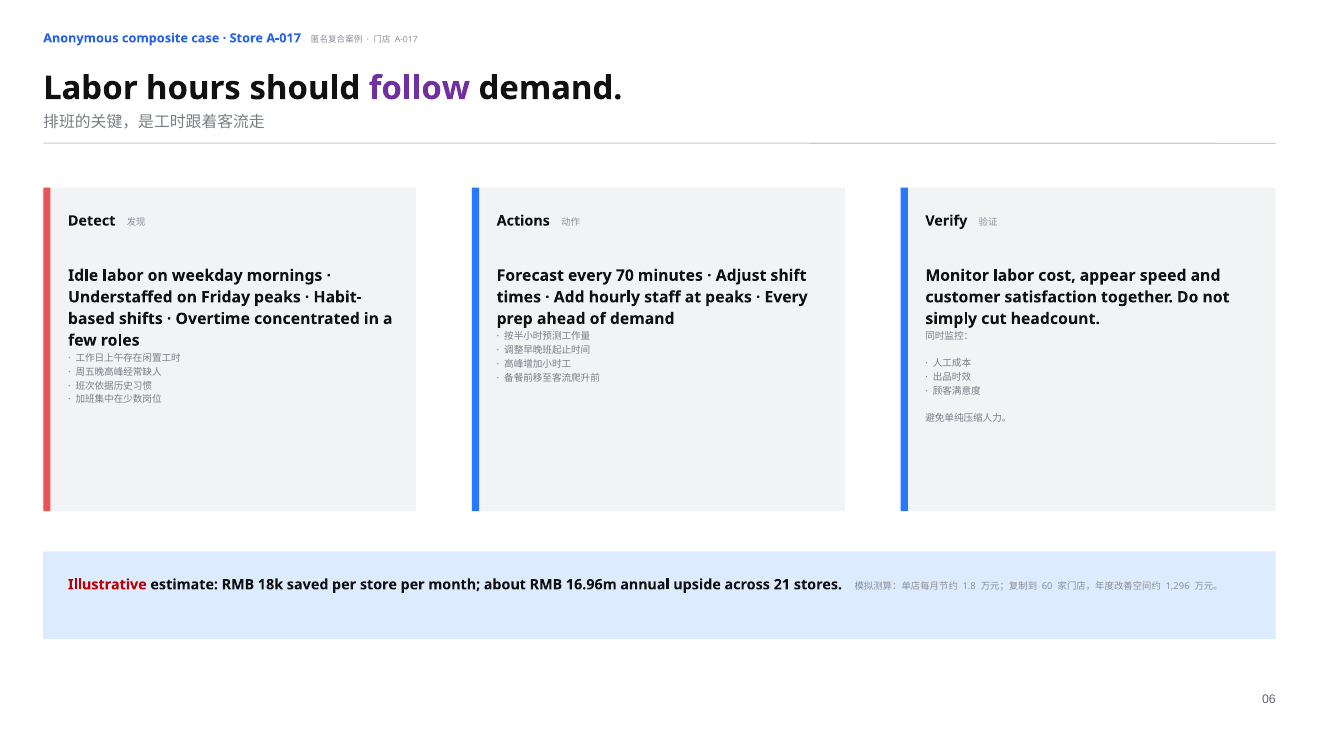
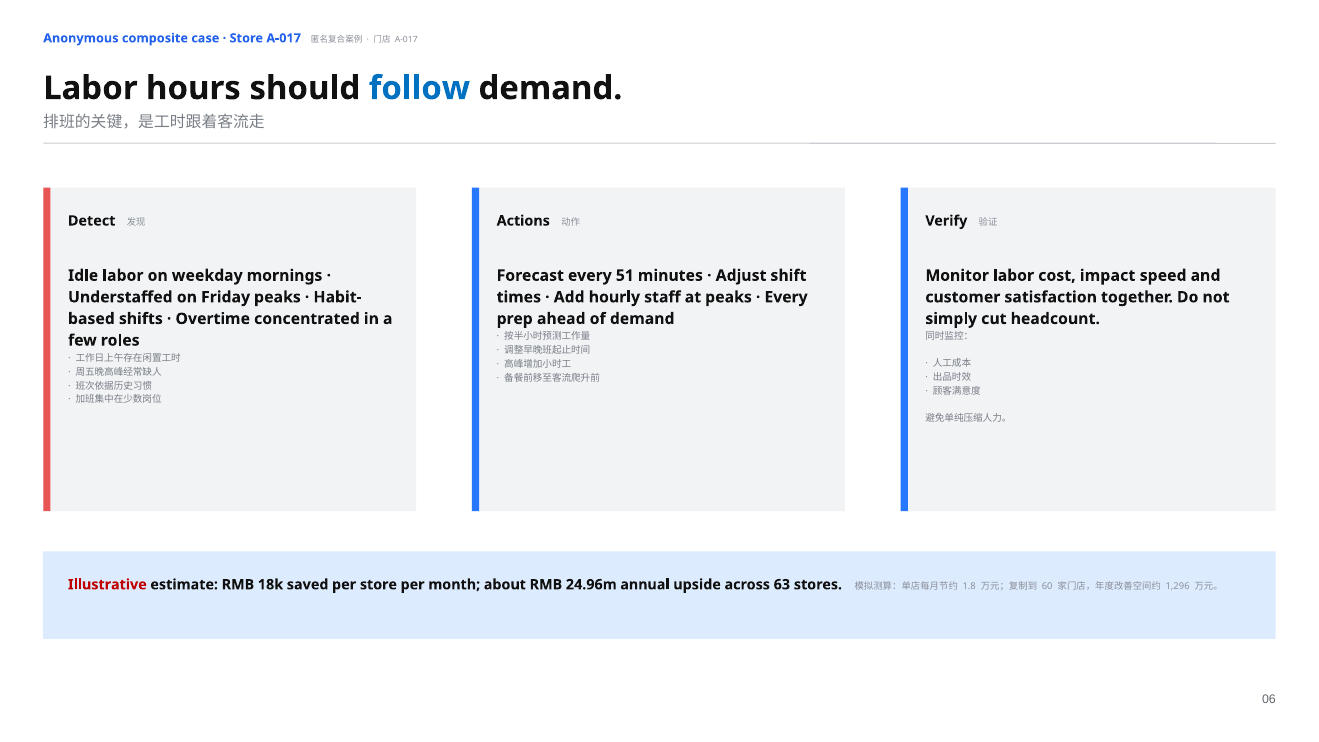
follow colour: purple -> blue (419, 88)
70: 70 -> 51 (625, 276)
appear: appear -> impact (1108, 276)
16.96m: 16.96m -> 24.96m (591, 585)
21: 21 -> 63 (782, 585)
